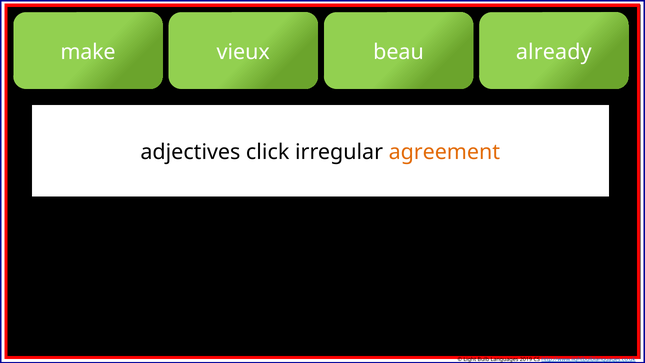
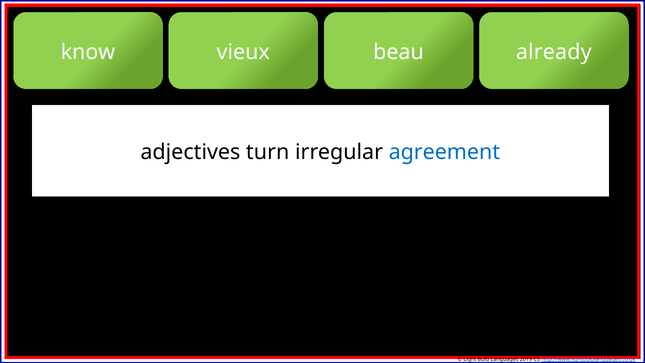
make: make -> know (88, 52)
click: click -> turn (268, 152)
agreement colour: orange -> blue (444, 152)
